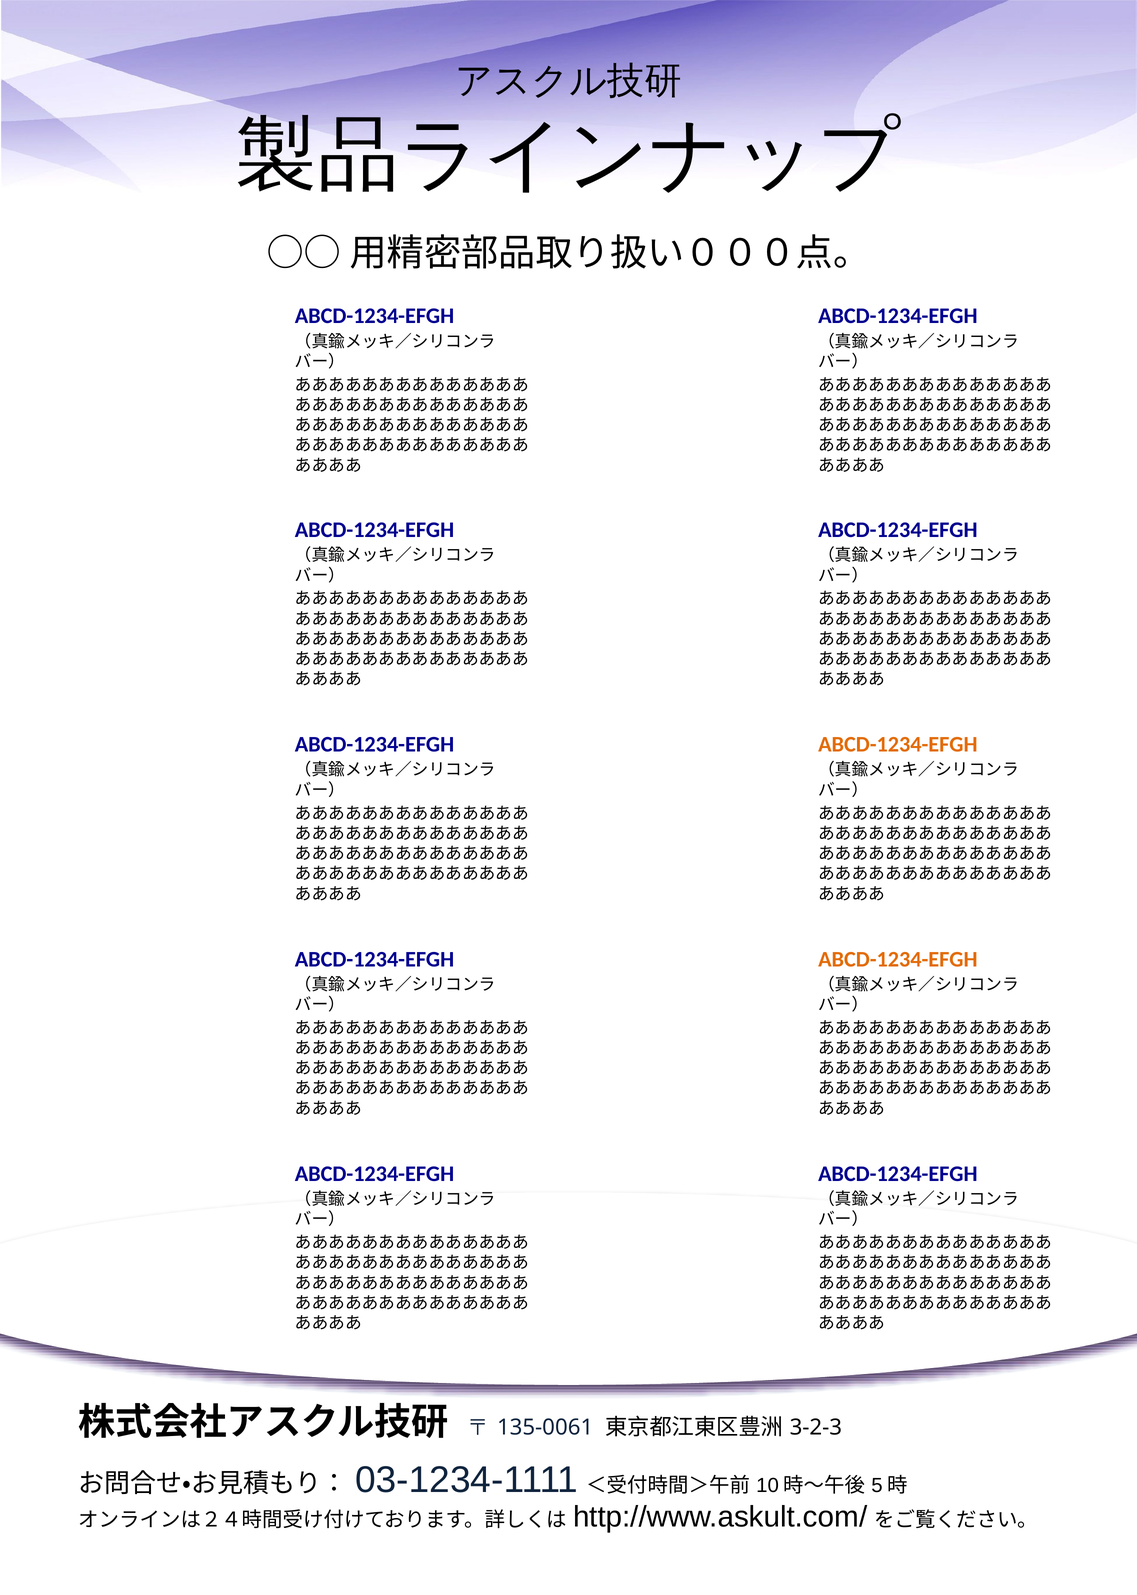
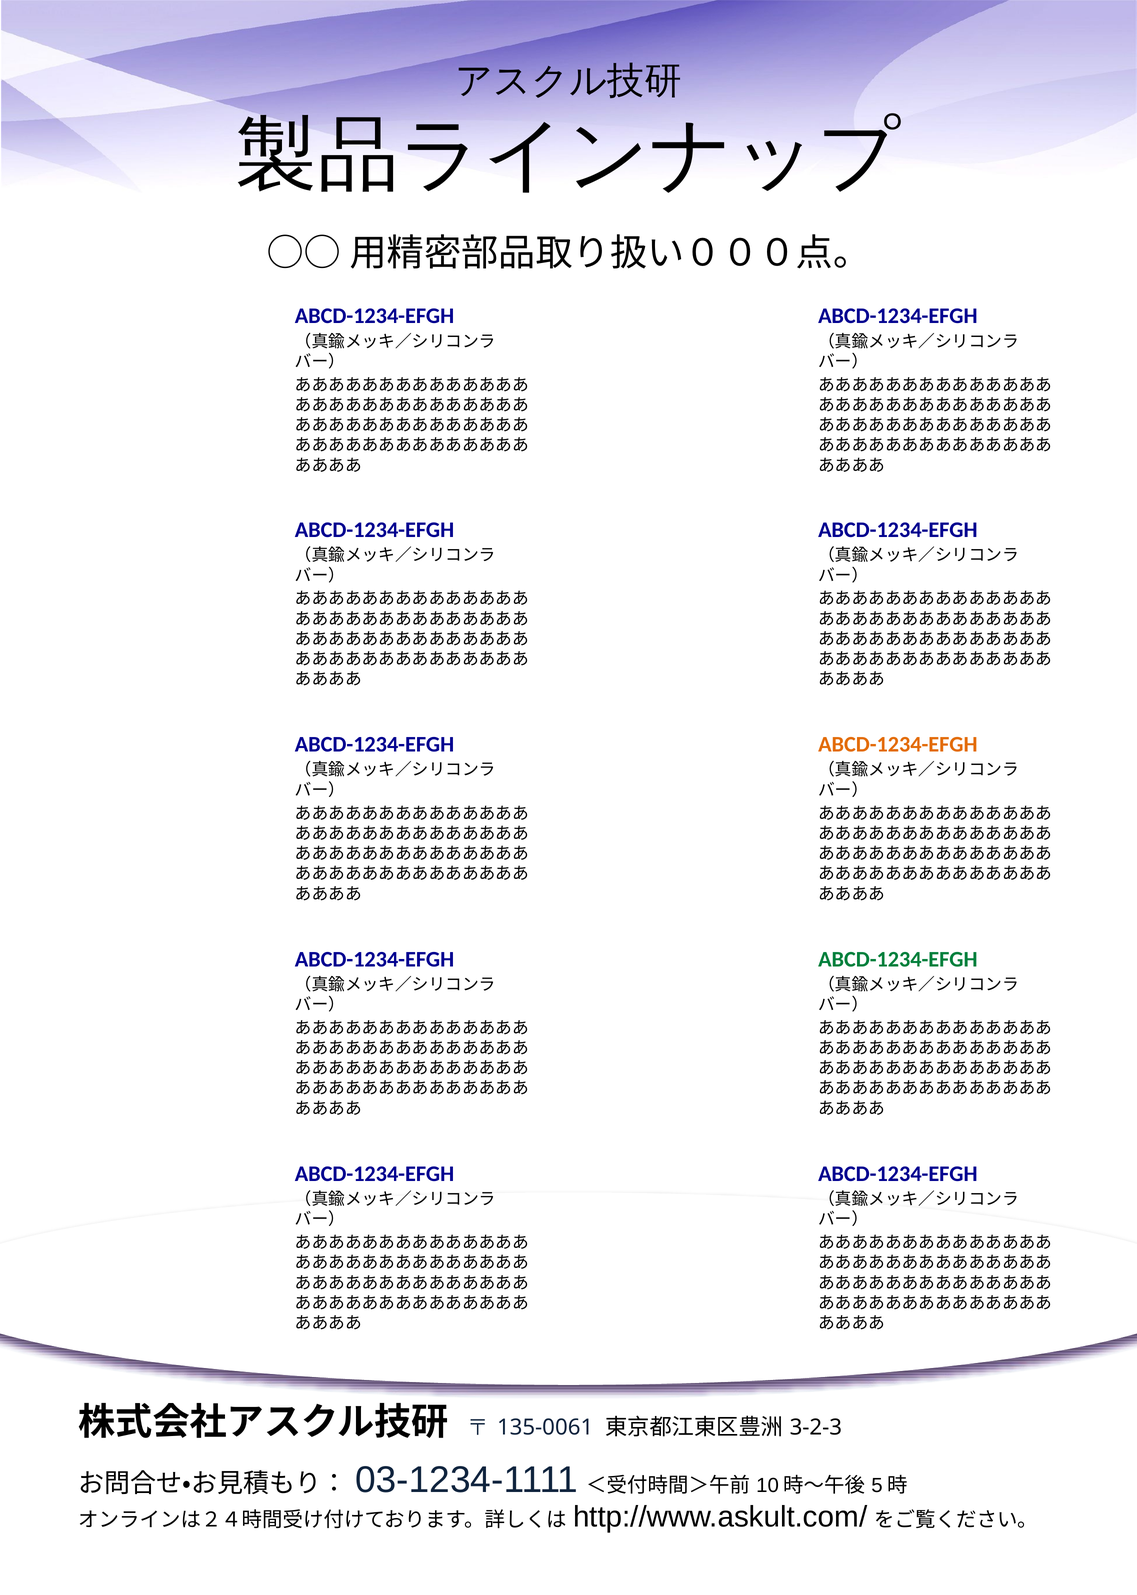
ABCD-1234-EFGH colour: orange -> green (898, 959)
